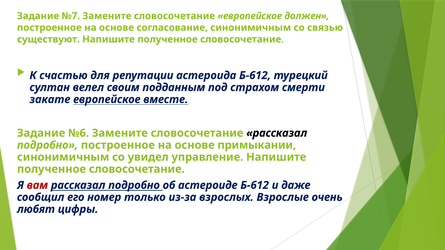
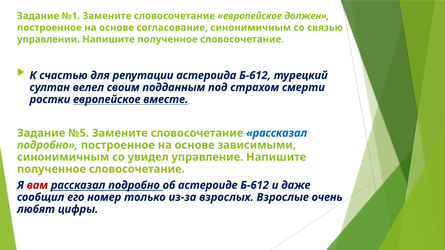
№7: №7 -> №1 (71, 16)
существуют: существуют -> управлении (48, 39)
закате: закате -> ростки (50, 100)
№6: №6 -> №5 (79, 133)
рассказал colour: black -> blue (277, 133)
примыкании: примыкании -> зависимыми (257, 145)
